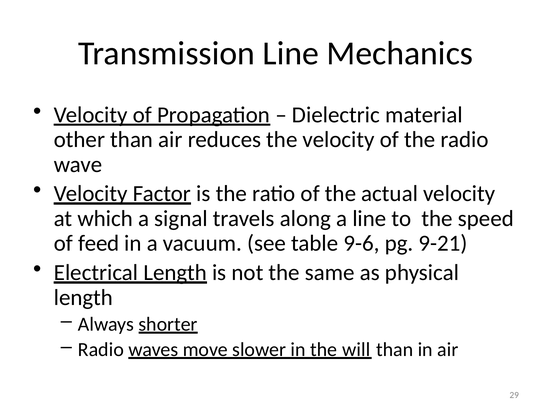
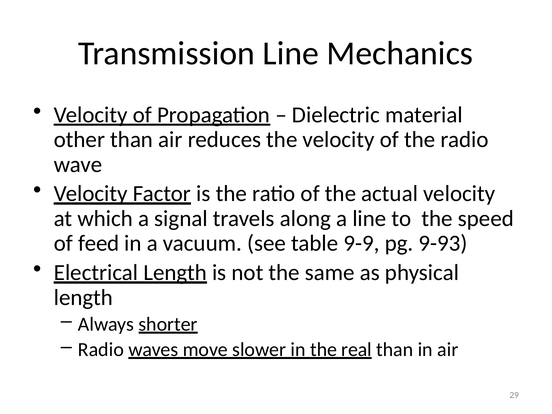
9-6: 9-6 -> 9-9 (361, 243)
9-21: 9-21 -> 9-93 (443, 243)
will: will -> real (356, 350)
